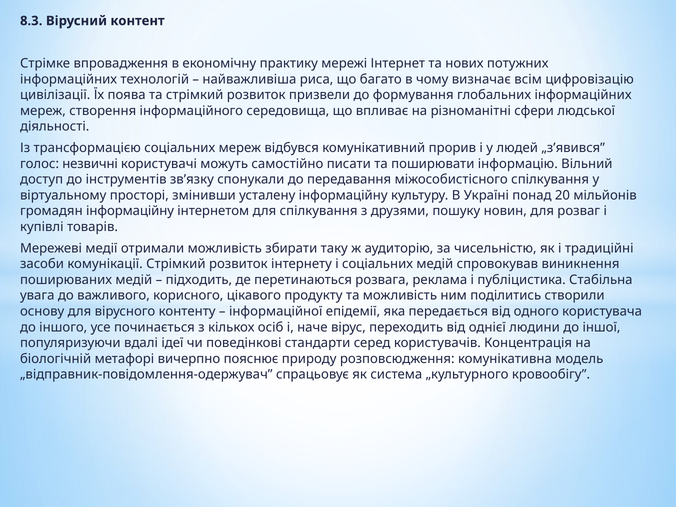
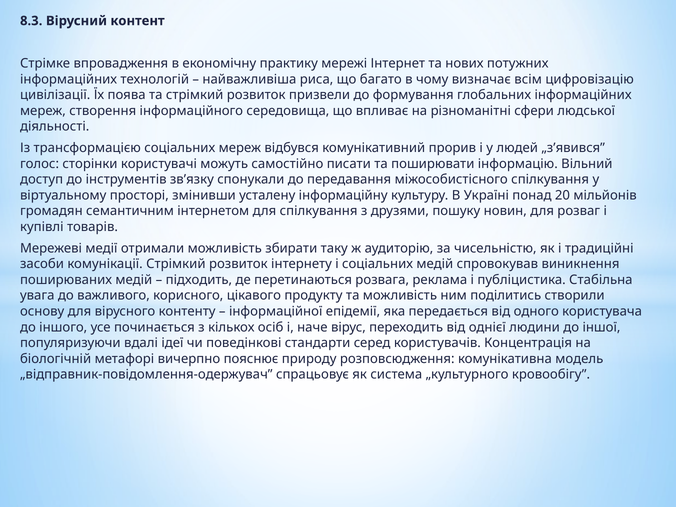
незвичні: незвичні -> сторінки (90, 164)
громадян інформаційну: інформаційну -> семантичним (130, 211)
